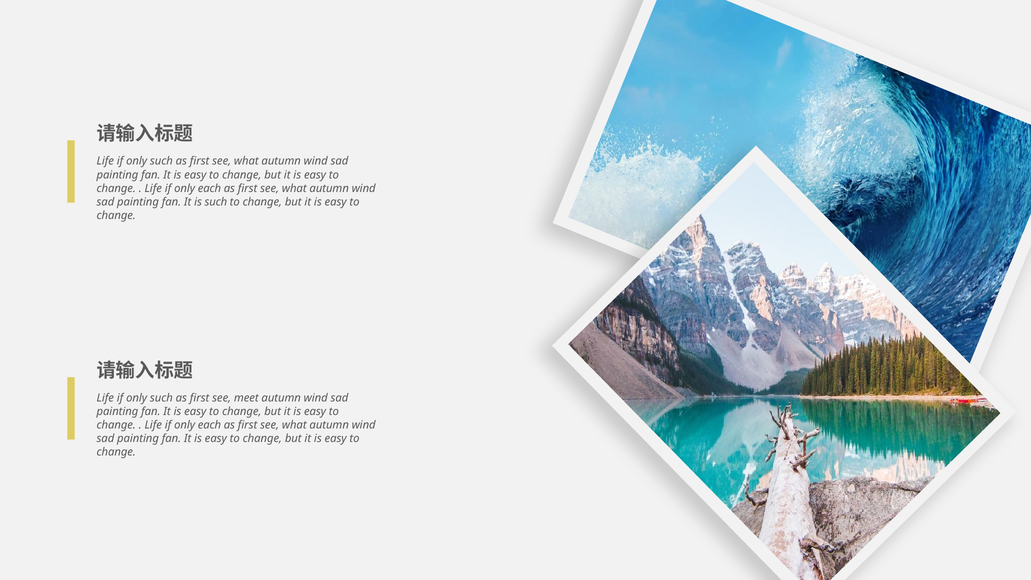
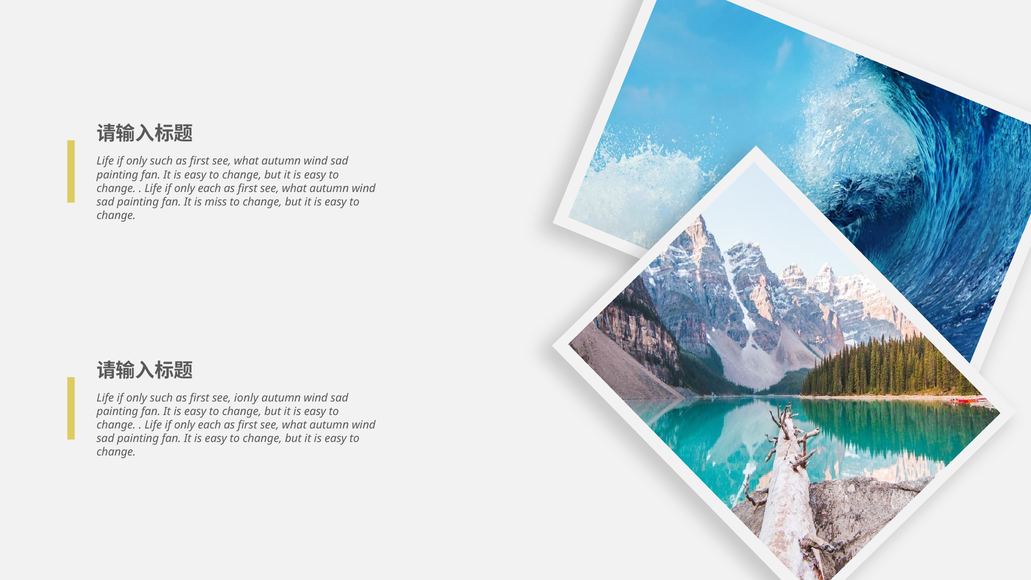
is such: such -> miss (216, 202)
meet: meet -> ionly (246, 398)
